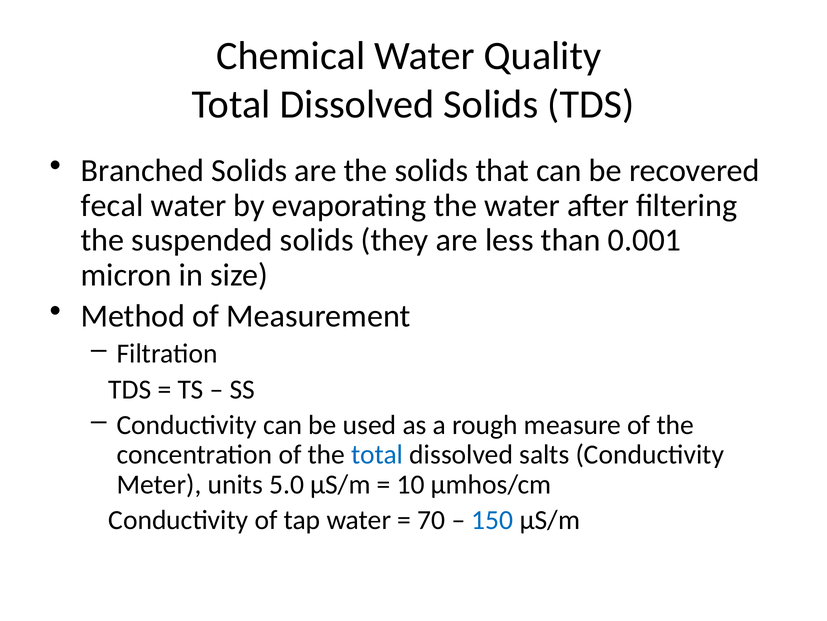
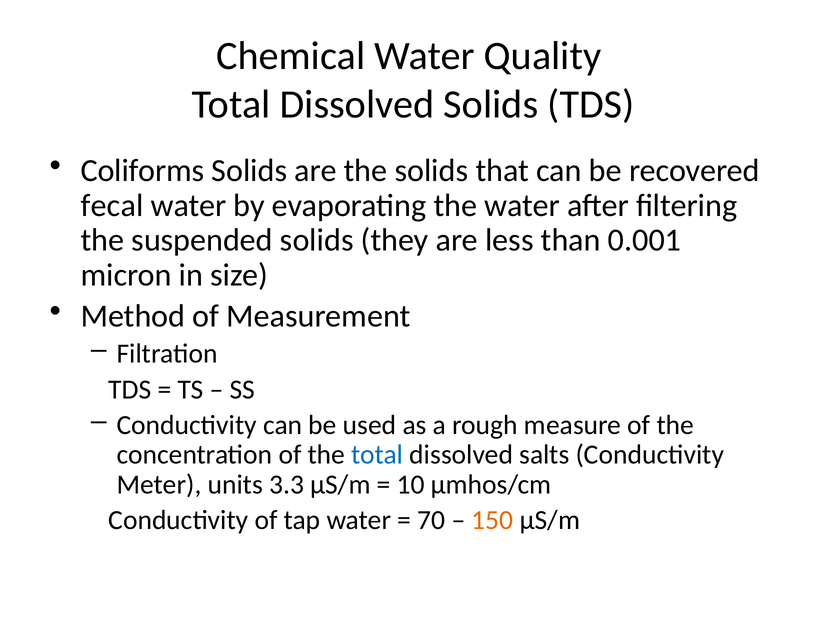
Branched: Branched -> Coliforms (142, 170)
5.0: 5.0 -> 3.3 (287, 484)
150 colour: blue -> orange (492, 520)
